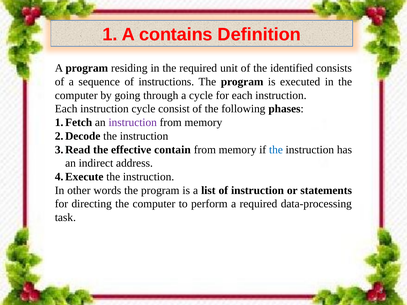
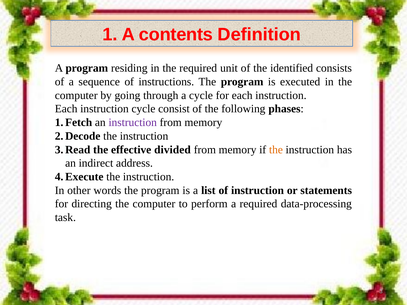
contains: contains -> contents (176, 35)
contain: contain -> divided (172, 150)
the colour: blue -> orange (276, 150)
